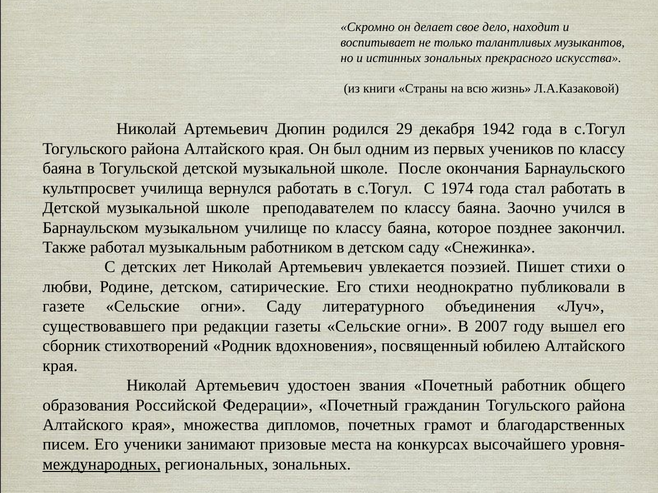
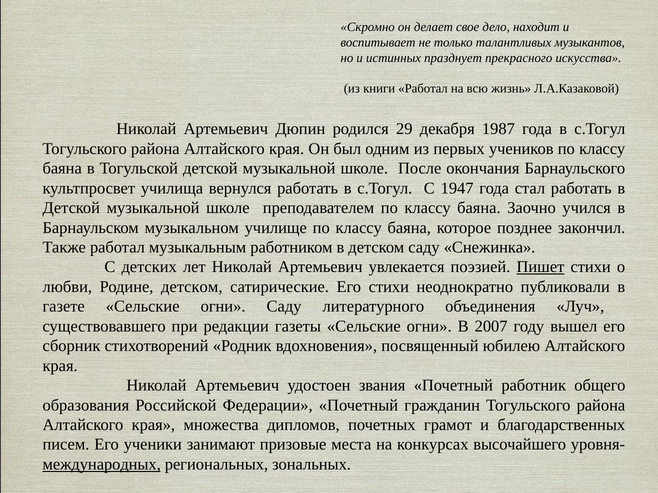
истинных зональных: зональных -> празднует (453, 58)
книги Страны: Страны -> Работал (423, 89)
1942: 1942 -> 1987 (498, 129)
1974: 1974 -> 1947 (457, 188)
Пишет underline: none -> present (540, 267)
